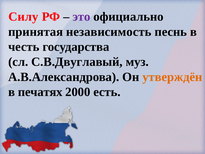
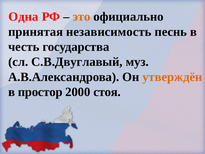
Силу: Силу -> Одна (23, 17)
это colour: purple -> orange (81, 17)
печатях: печатях -> простор (40, 92)
есть: есть -> стоя (107, 92)
